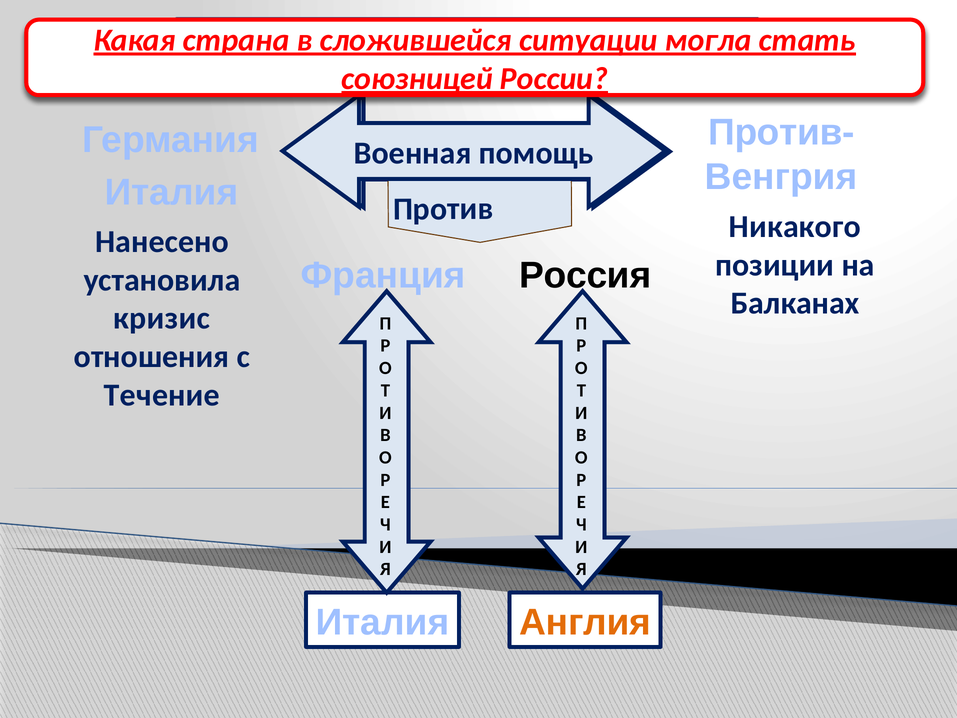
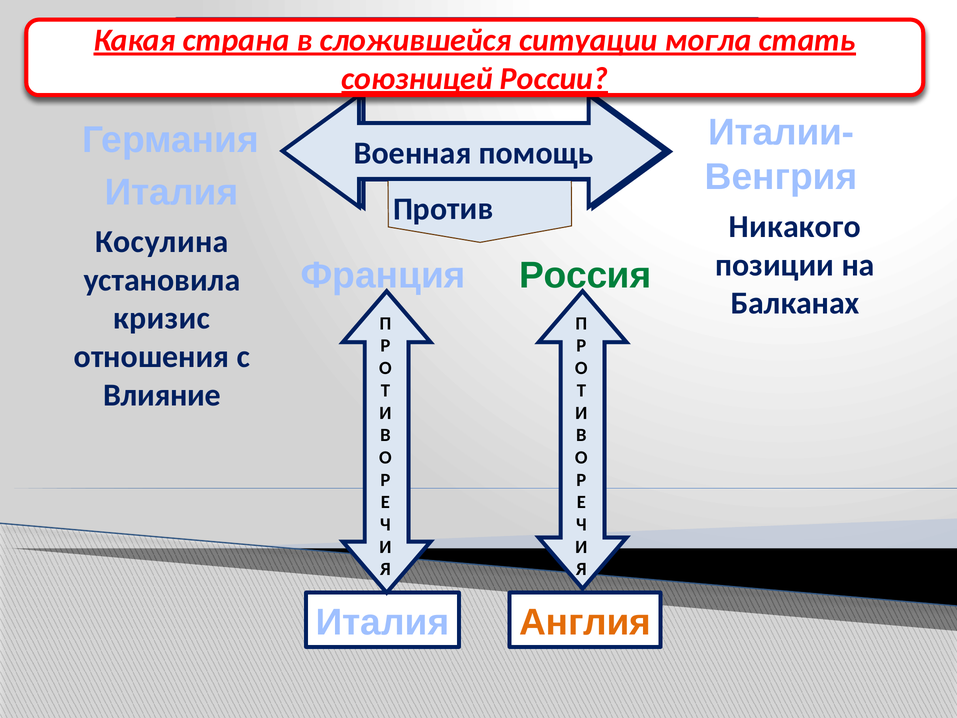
Против-: Против- -> Италии- (781, 132)
Нанесено: Нанесено -> Косулина (162, 242)
Россия colour: black -> green (585, 276)
Течение: Течение -> Влияние (162, 395)
